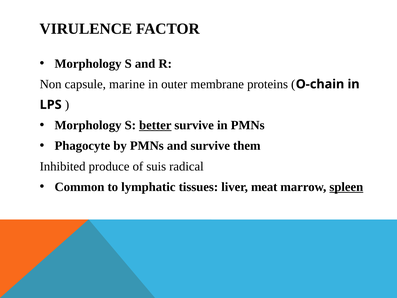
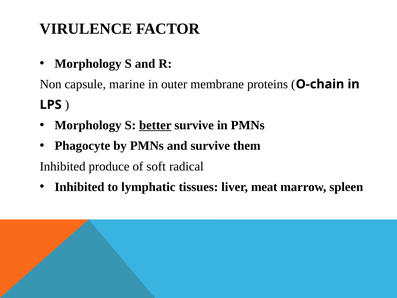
suis: suis -> soft (156, 166)
Common: Common -> Inhibited (79, 187)
spleen underline: present -> none (346, 187)
